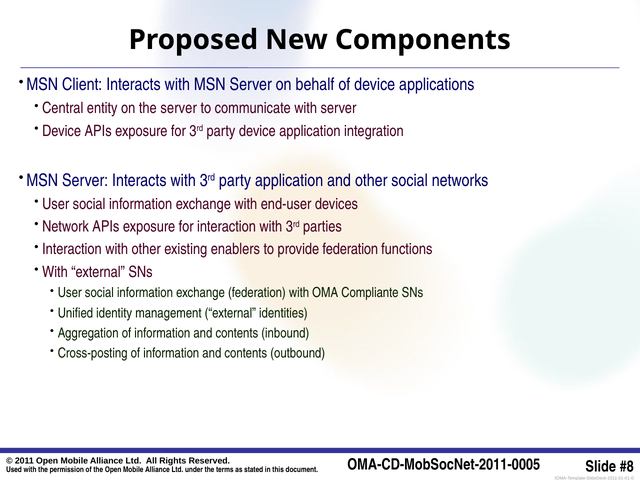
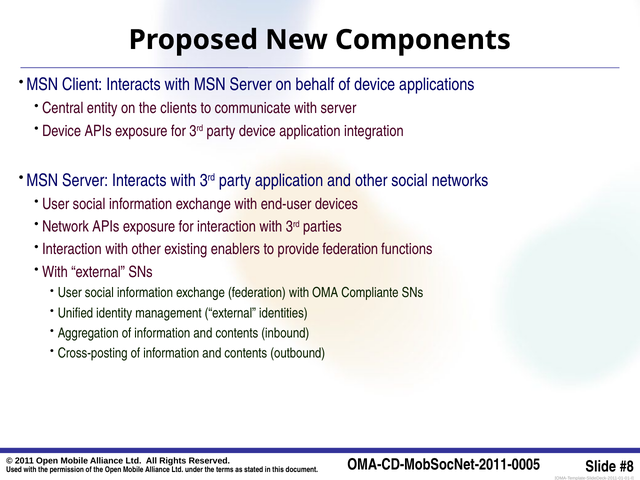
the server: server -> clients (179, 108)
